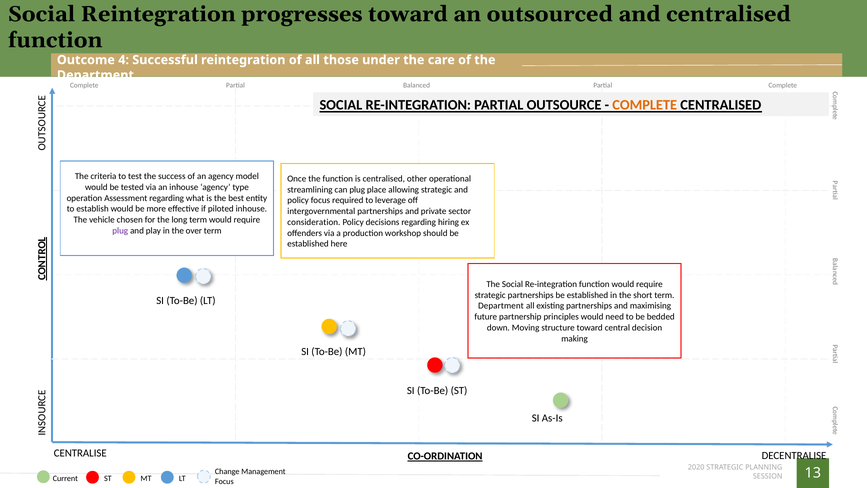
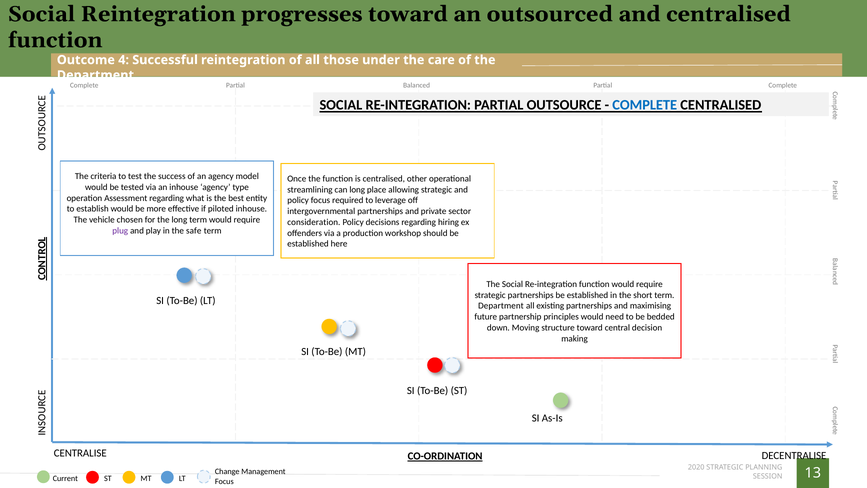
COMPLETE colour: orange -> blue (645, 105)
can plug: plug -> long (357, 189)
over: over -> safe (194, 231)
